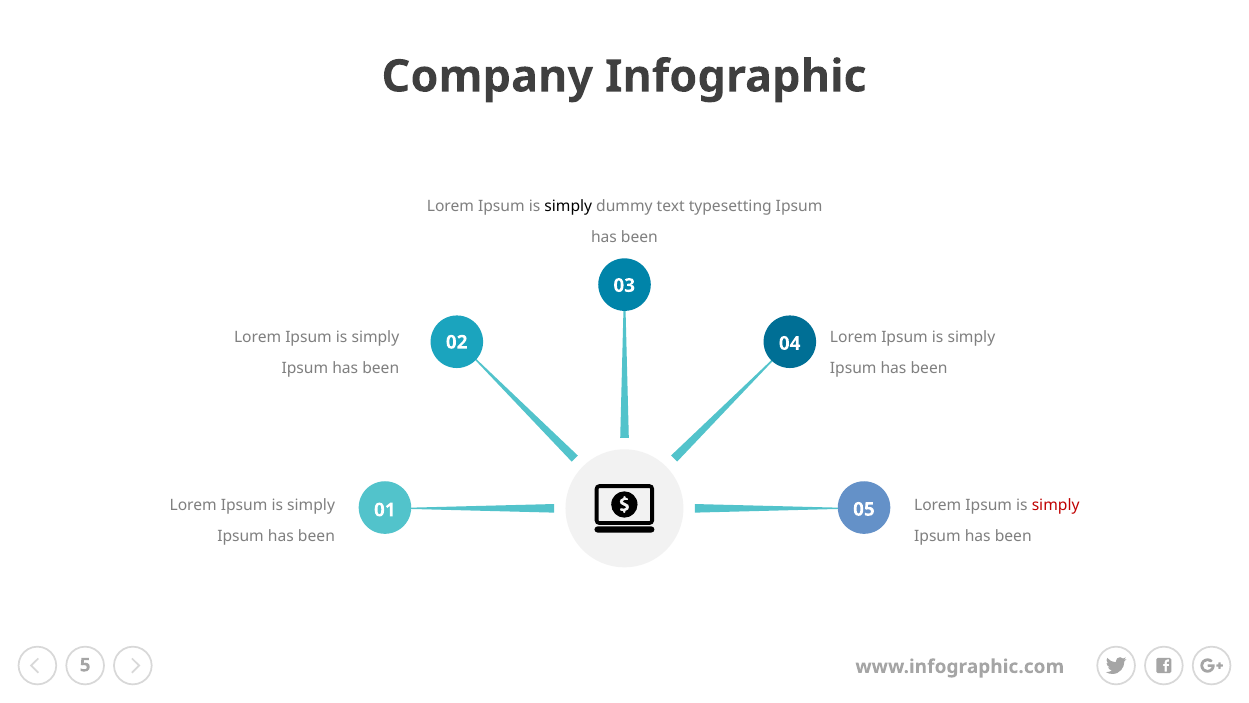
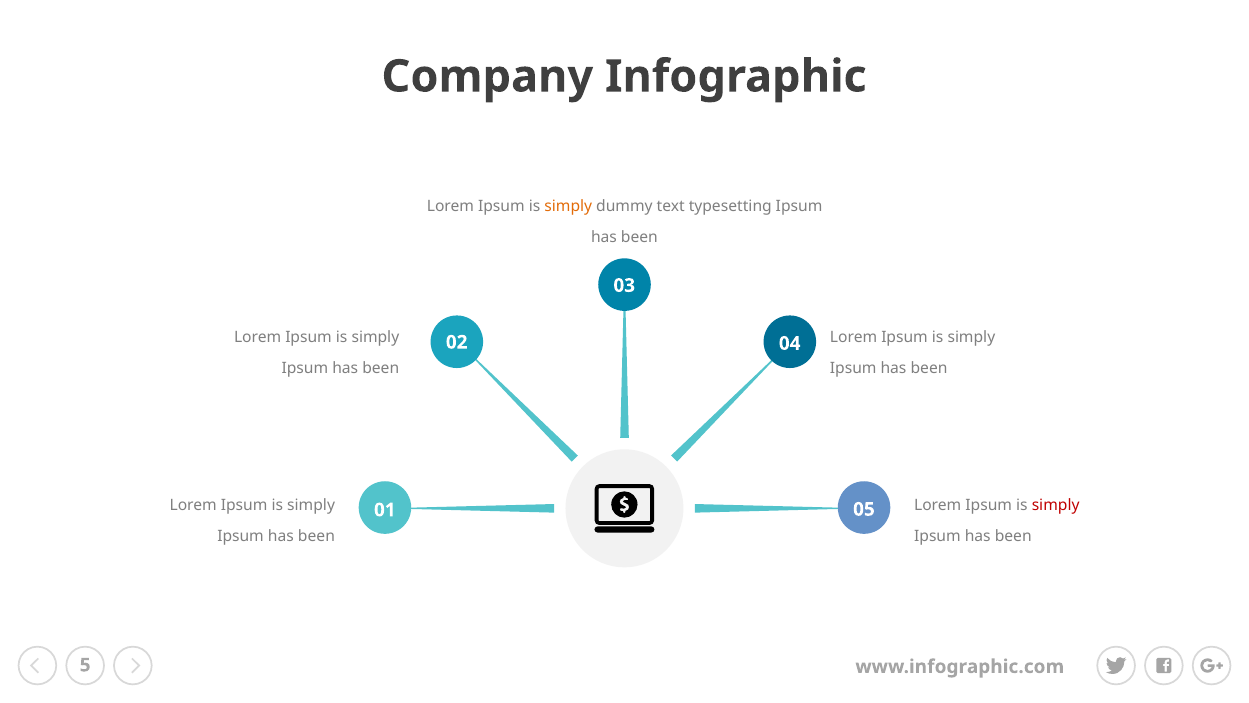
simply colour: black -> orange (568, 206)
